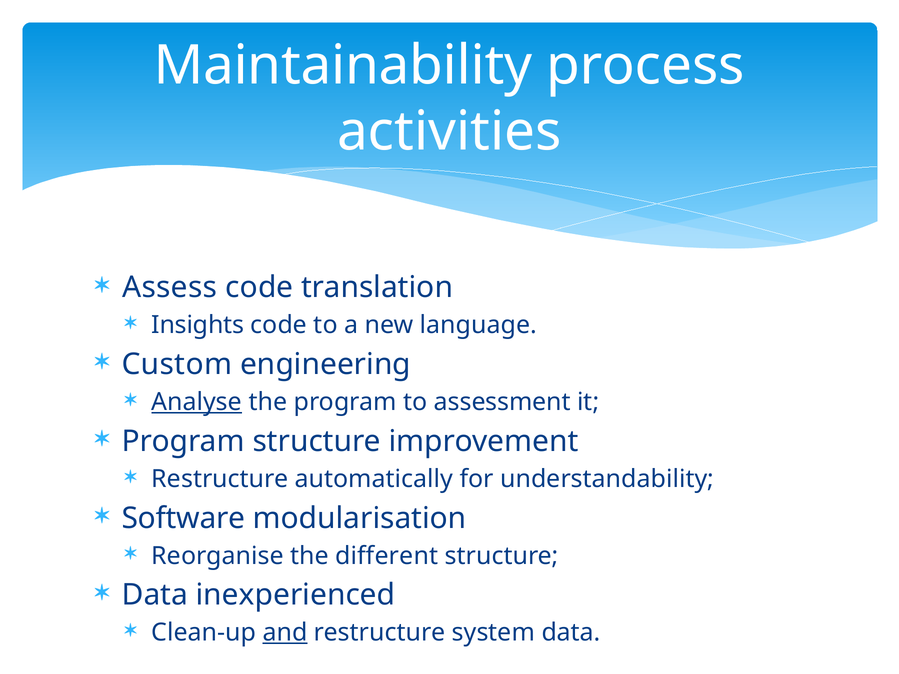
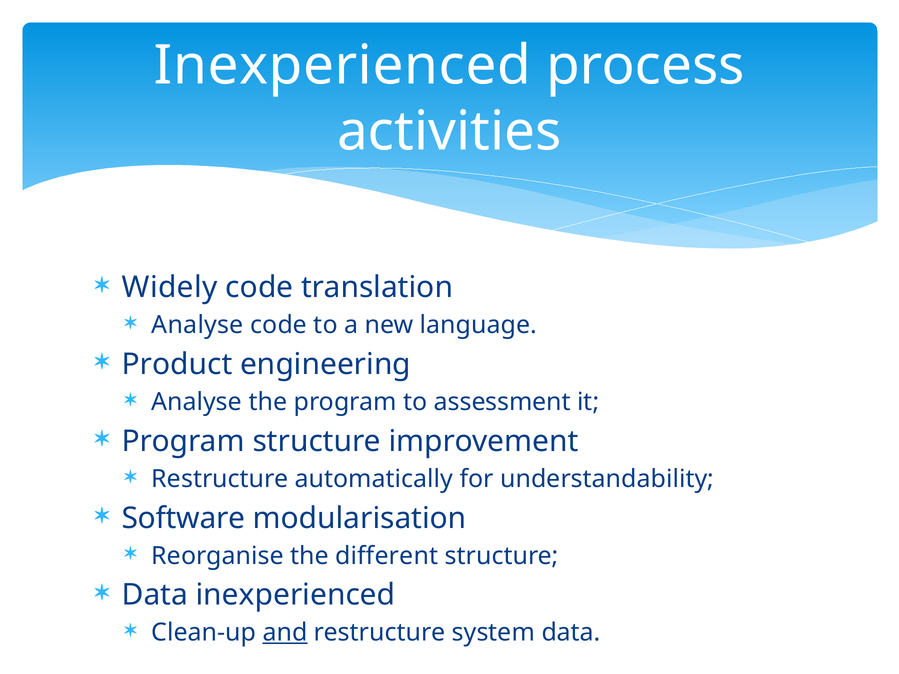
Maintainability: Maintainability -> Inexperienced (342, 66)
Assess: Assess -> Widely (170, 288)
Insights: Insights -> Analyse (197, 325)
Custom: Custom -> Product (177, 365)
Analyse underline: present -> none (197, 402)
